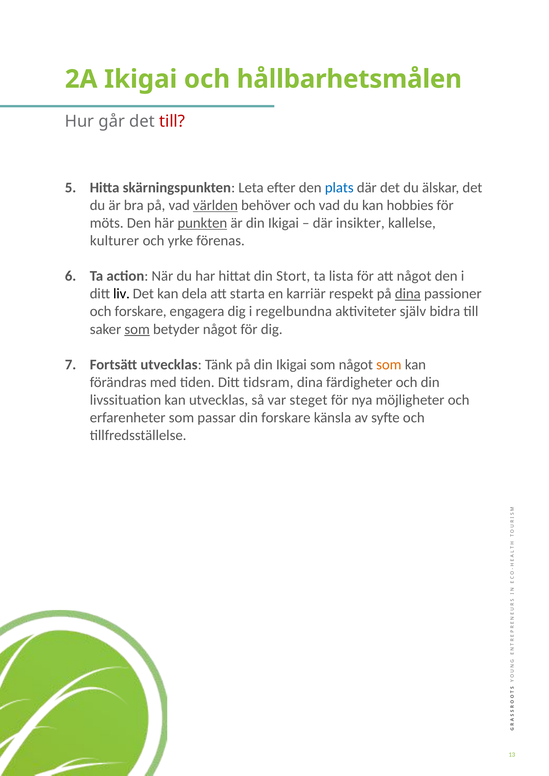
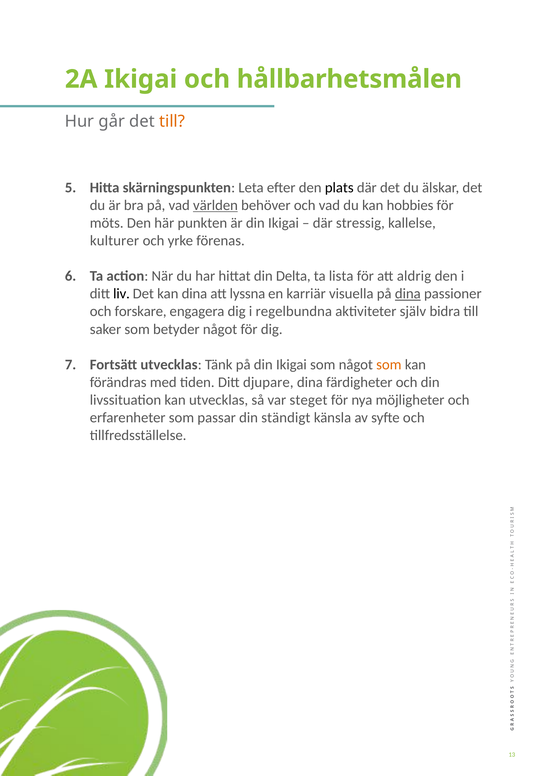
till colour: red -> orange (172, 122)
plats colour: blue -> black (339, 188)
punkten underline: present -> none (202, 223)
insikter: insikter -> stressig (360, 223)
Stort: Stort -> Delta (293, 276)
att något: något -> aldrig (414, 276)
kan dela: dela -> dina (194, 294)
starta: starta -> lyssna (247, 294)
respekt: respekt -> visuella (351, 294)
som underline: present -> none (137, 329)
tidsram: tidsram -> djupare (268, 382)
din forskare: forskare -> ständigt (286, 418)
